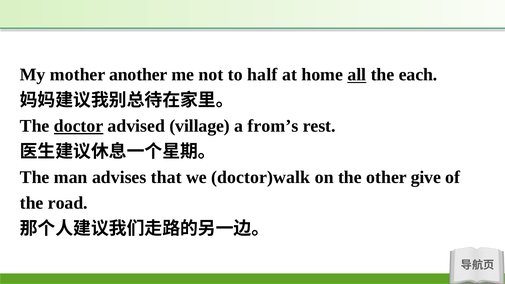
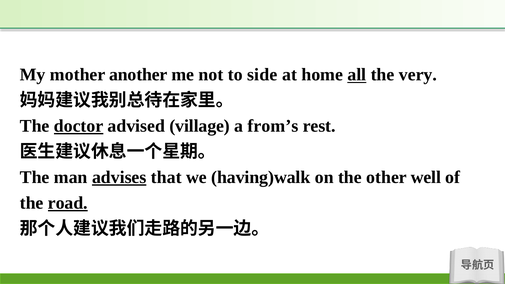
half: half -> side (262, 75)
each: each -> very (418, 75)
advises underline: none -> present (119, 177)
doctor)walk: doctor)walk -> having)walk (261, 177)
give: give -> well (426, 177)
road underline: none -> present (68, 203)
